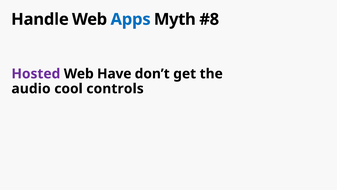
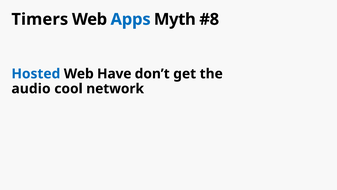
Handle: Handle -> Timers (40, 19)
Hosted colour: purple -> blue (36, 74)
controls: controls -> network (115, 88)
